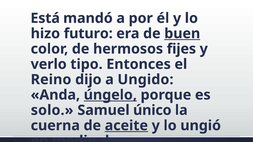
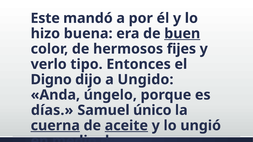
Está: Está -> Este (45, 18)
futuro: futuro -> buena (88, 34)
Reino: Reino -> Digno (51, 80)
úngelo underline: present -> none (110, 95)
solo: solo -> días (52, 110)
cuerna underline: none -> present (55, 126)
